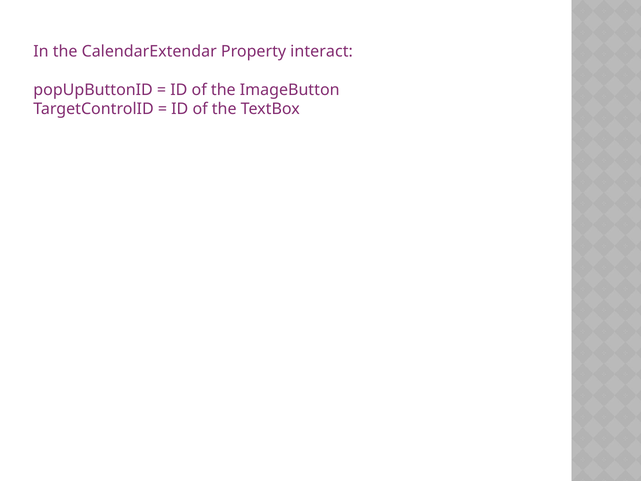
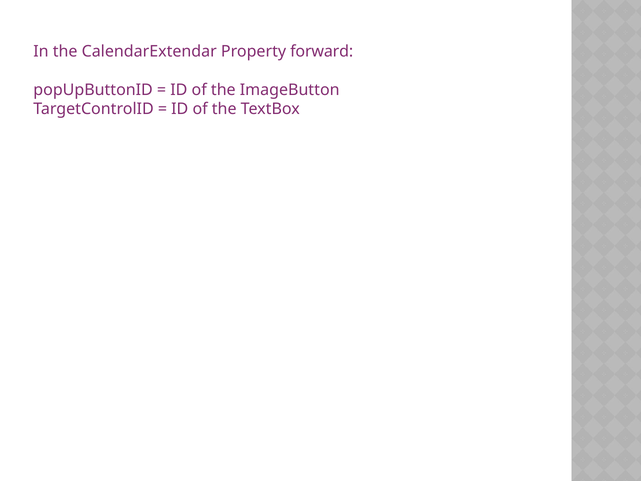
interact: interact -> forward (322, 51)
